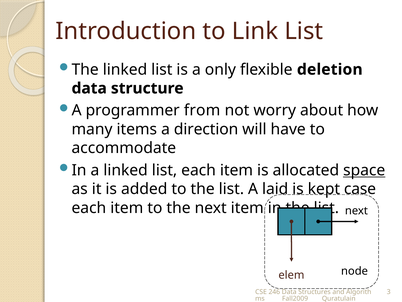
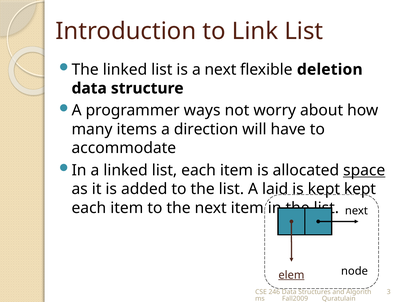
a only: only -> next (220, 69)
from: from -> ways (202, 110)
kept case: case -> kept (360, 189)
elem underline: none -> present (291, 275)
